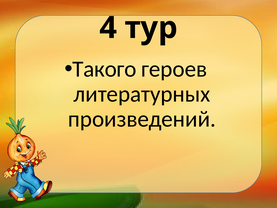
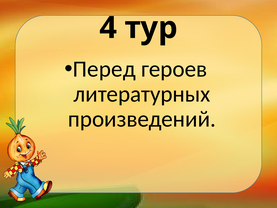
Такого: Такого -> Перед (104, 69)
